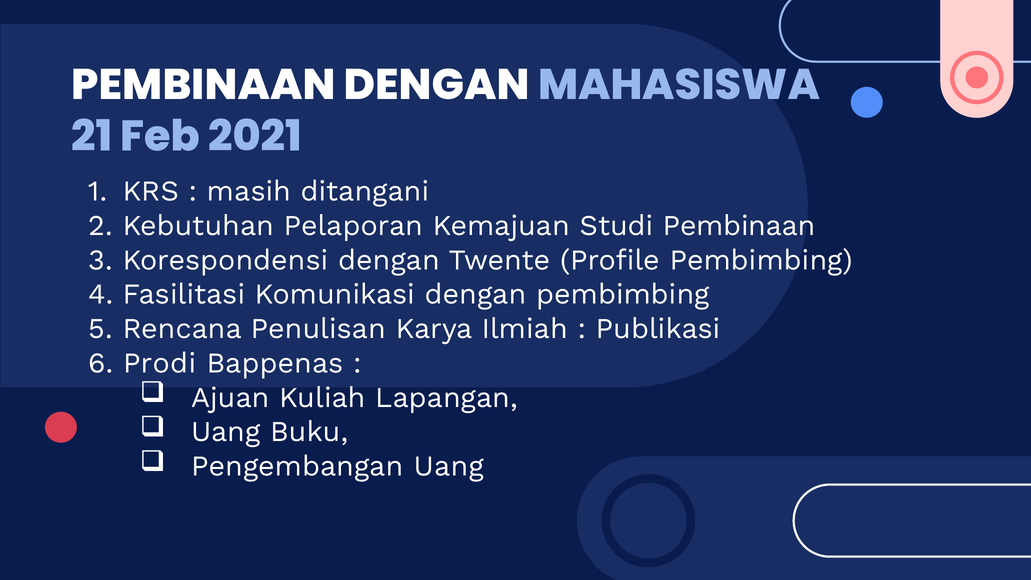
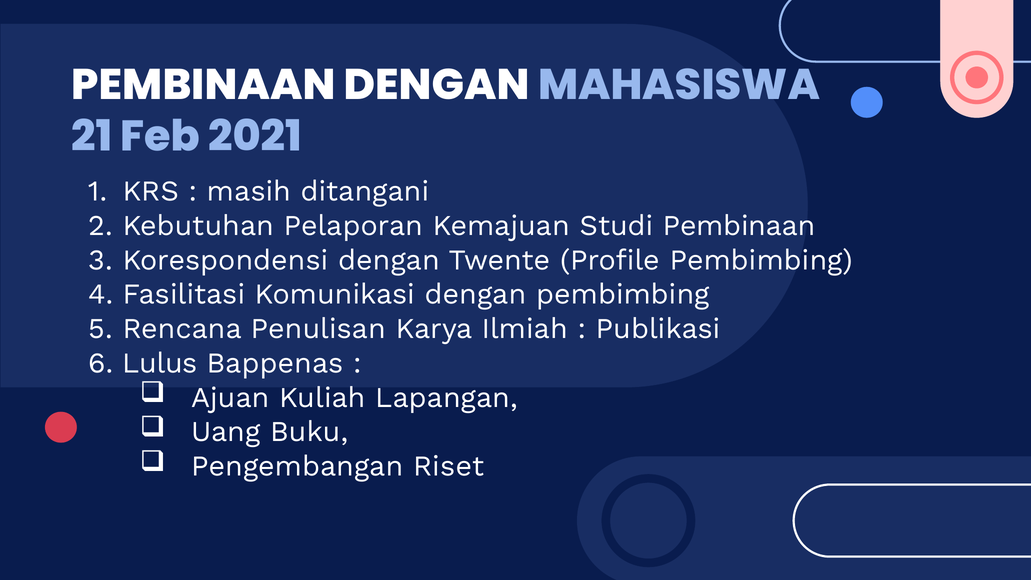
Prodi: Prodi -> Lulus (160, 363)
Pengembangan Uang: Uang -> Riset (449, 466)
